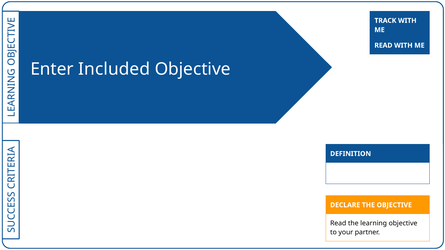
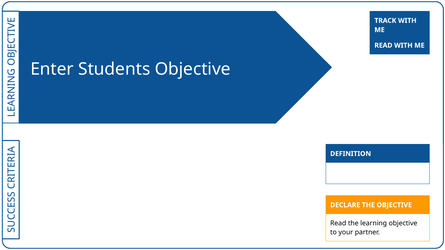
Included: Included -> Students (114, 69)
